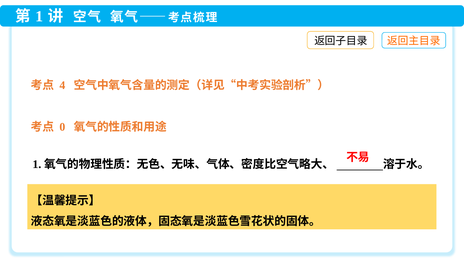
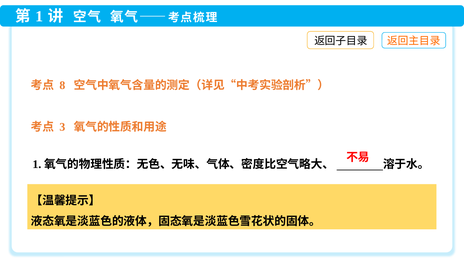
4: 4 -> 8 (62, 85)
0: 0 -> 3 (62, 127)
